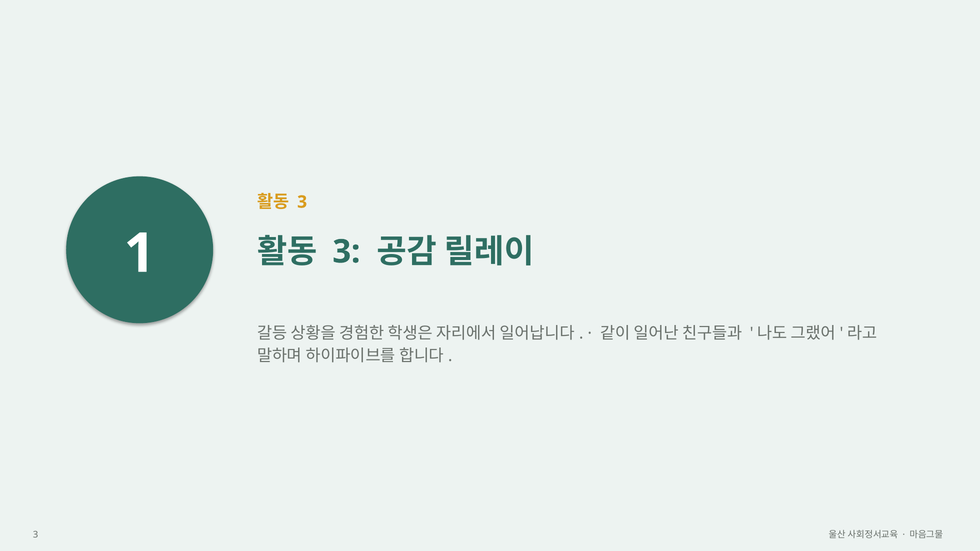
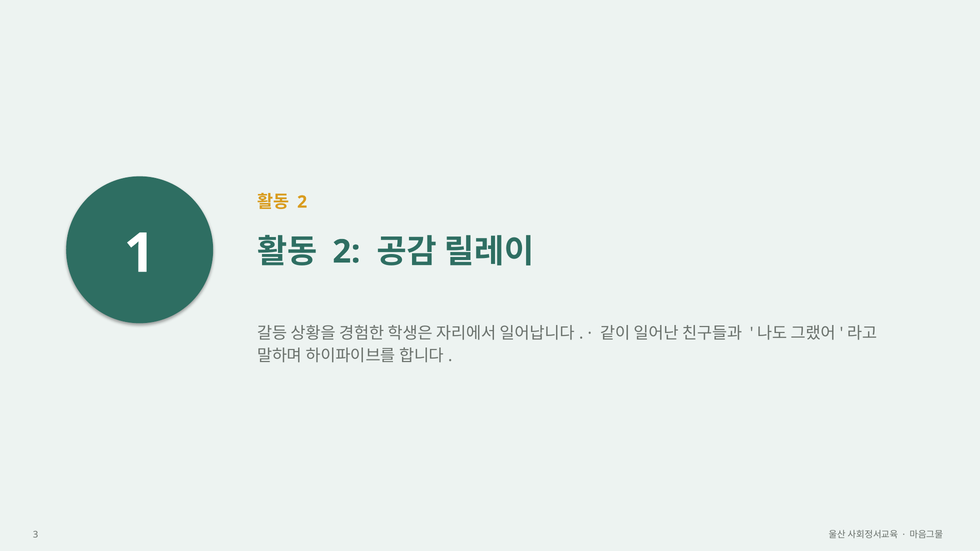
3: 3 -> 2 (302, 202)
3: 3 -> 2 (346, 252)
